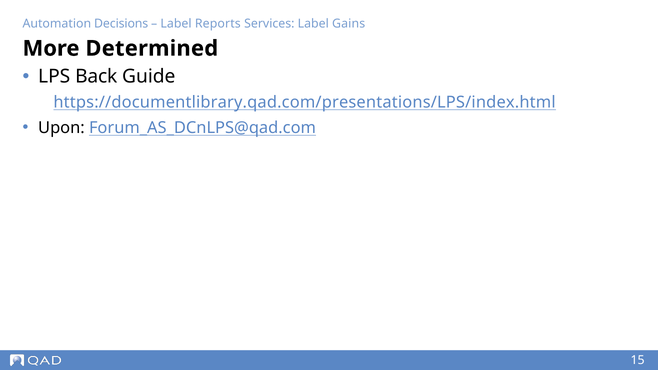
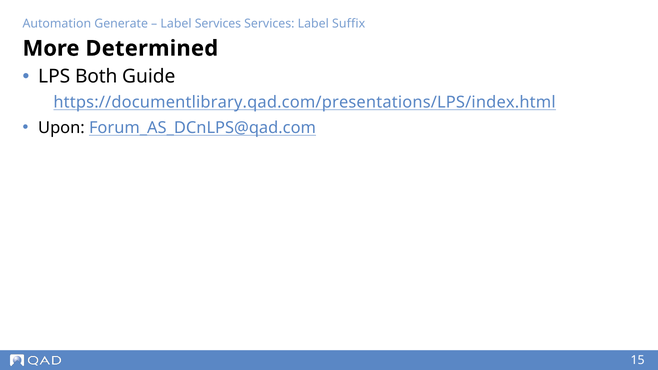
Decisions: Decisions -> Generate (121, 24)
Label Reports: Reports -> Services (218, 24)
Gains: Gains -> Suffix (349, 24)
Back: Back -> Both (96, 76)
